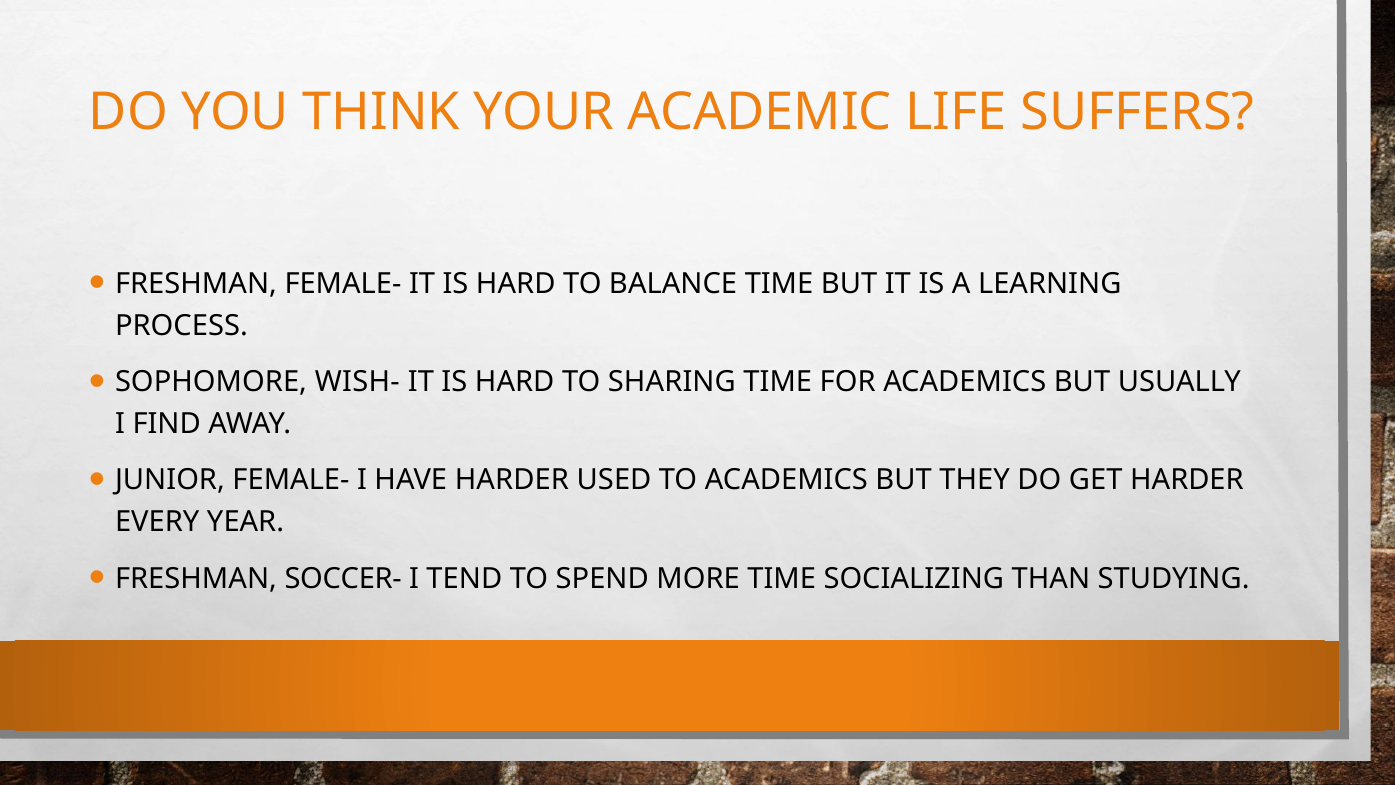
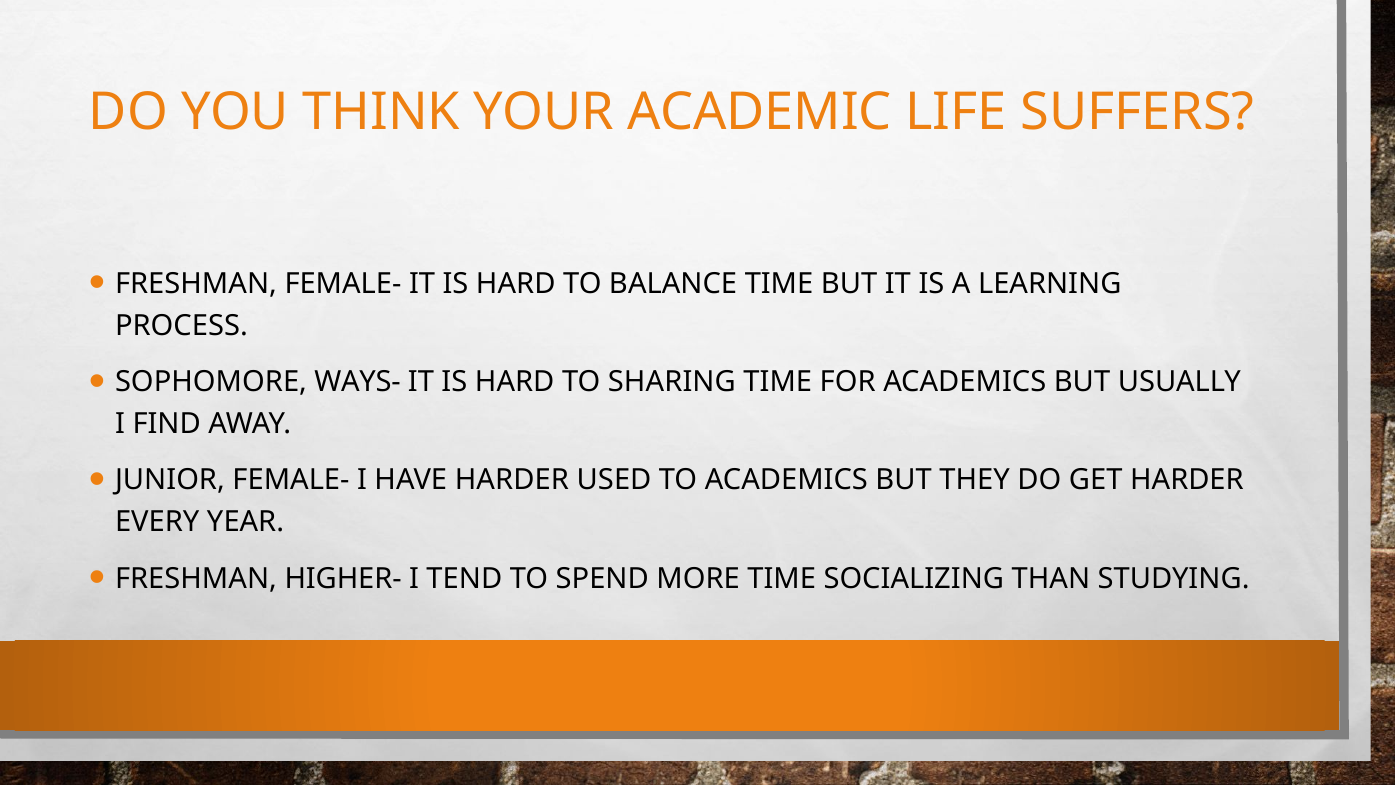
WISH-: WISH- -> WAYS- (358, 382)
SOCCER-: SOCCER- -> HIGHER- (343, 578)
